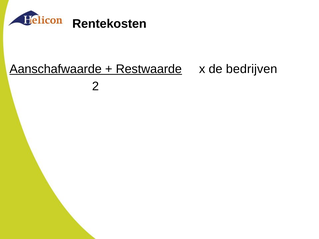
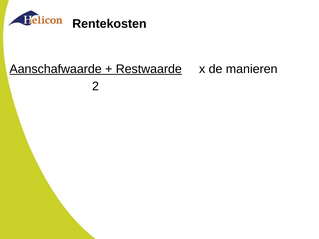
bedrijven: bedrijven -> manieren (252, 69)
